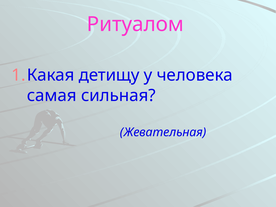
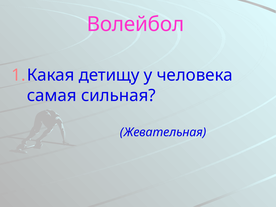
Ритуалом: Ритуалом -> Волейбол (135, 24)
